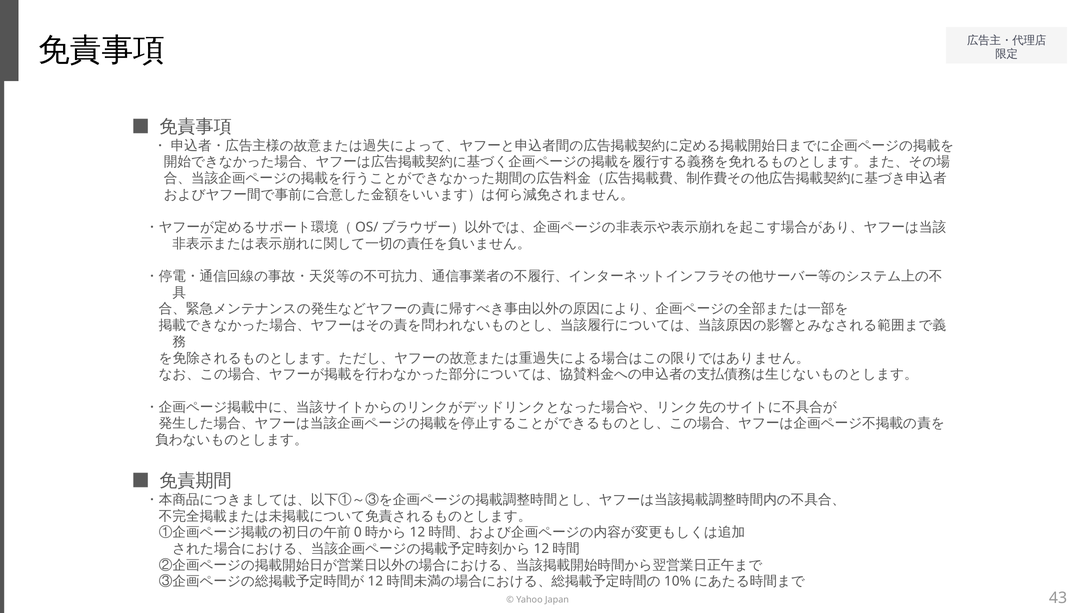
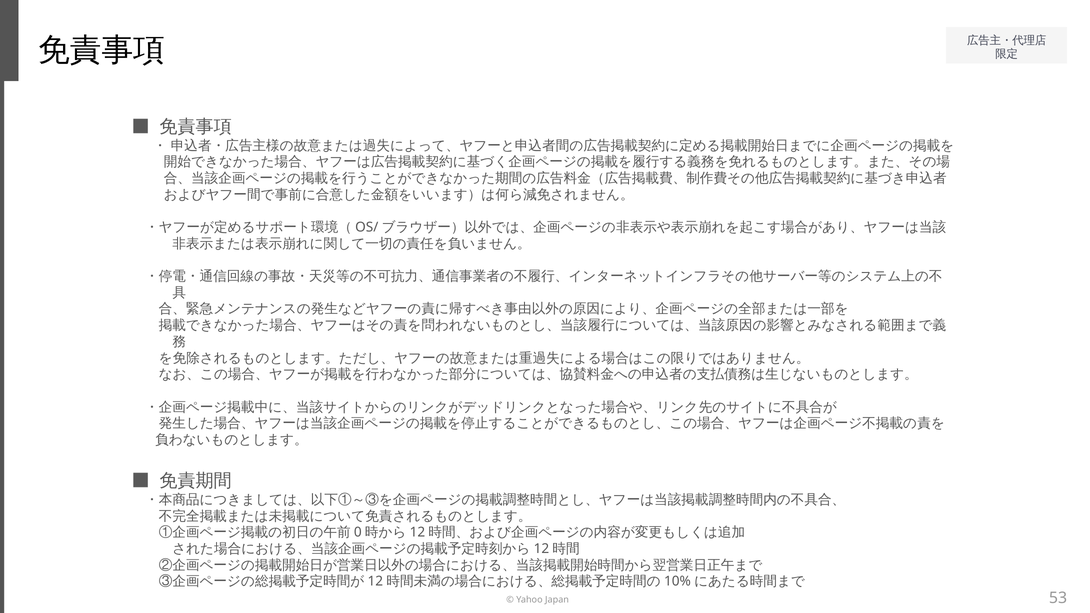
43: 43 -> 53 (1058, 598)
